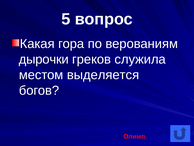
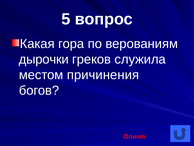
выделяется: выделяется -> причинения (103, 75)
